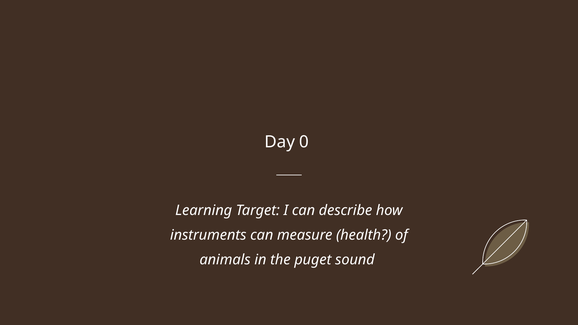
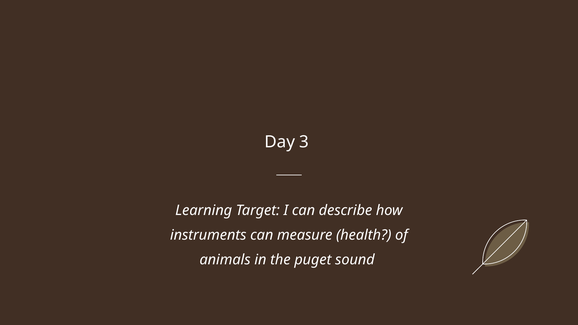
0: 0 -> 3 (304, 142)
